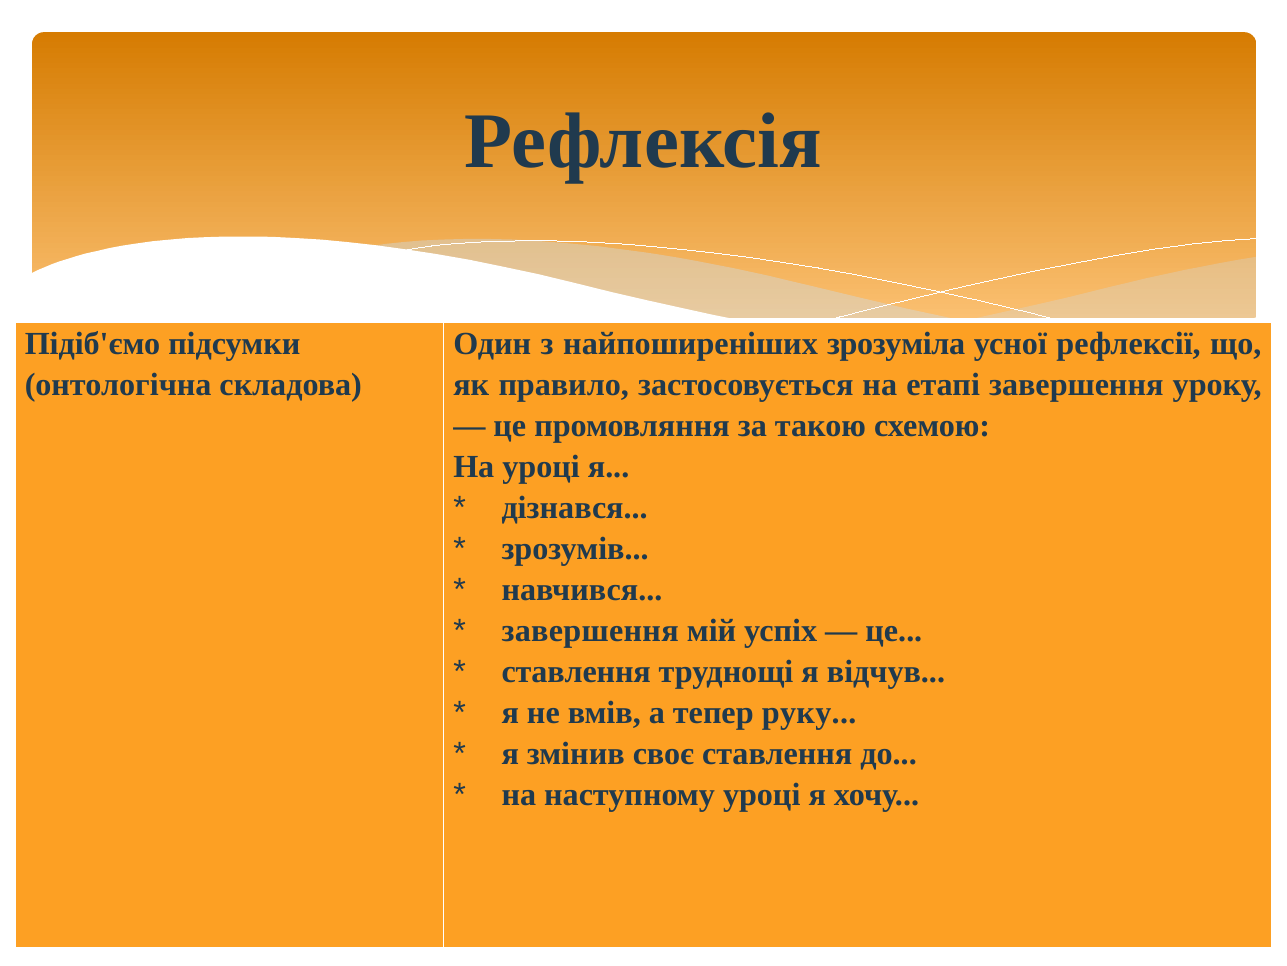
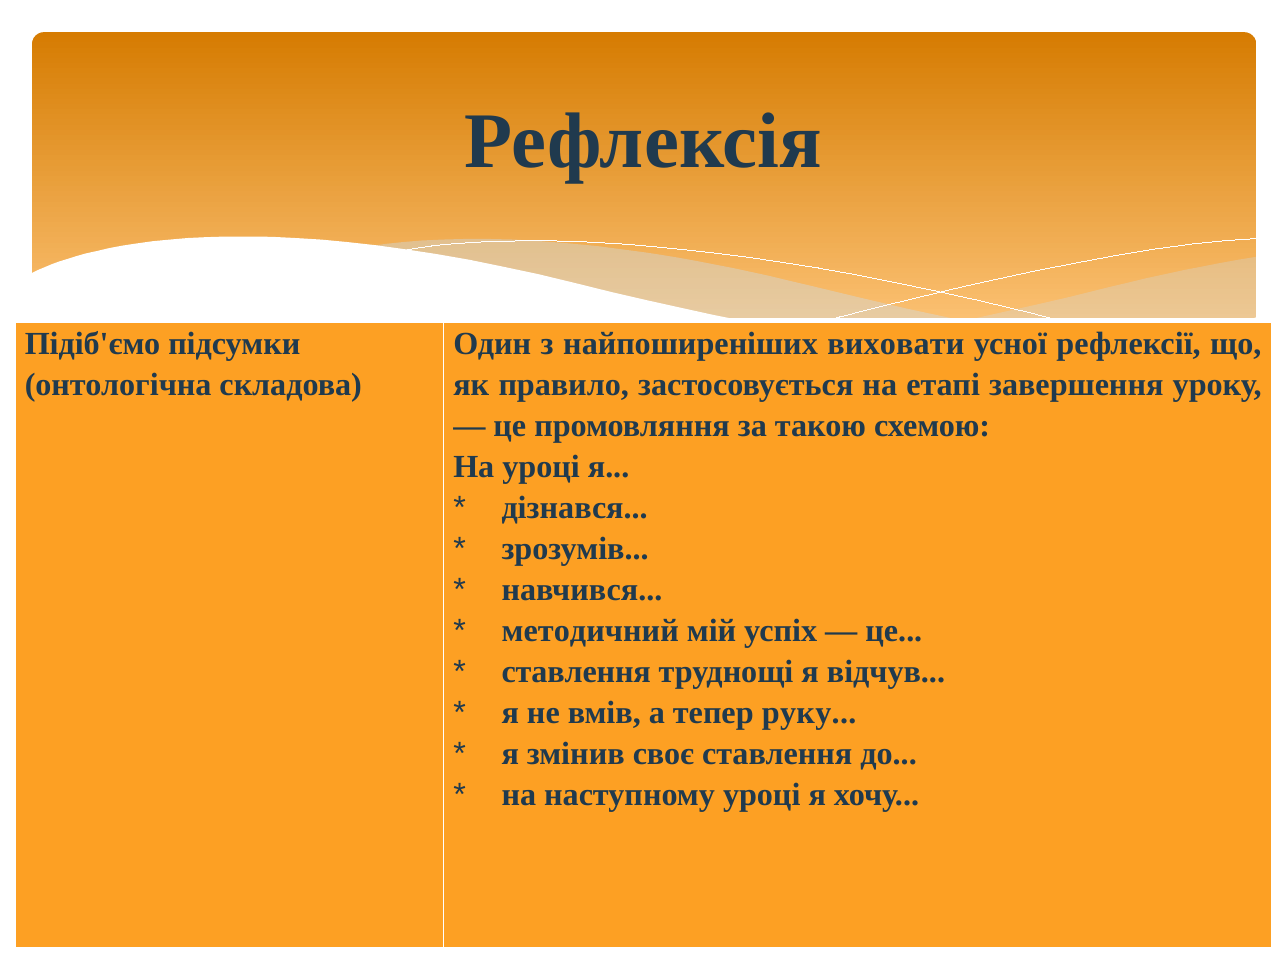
зрозуміла: зрозуміла -> виховати (896, 344)
завершення: завершення -> методичний (590, 631)
